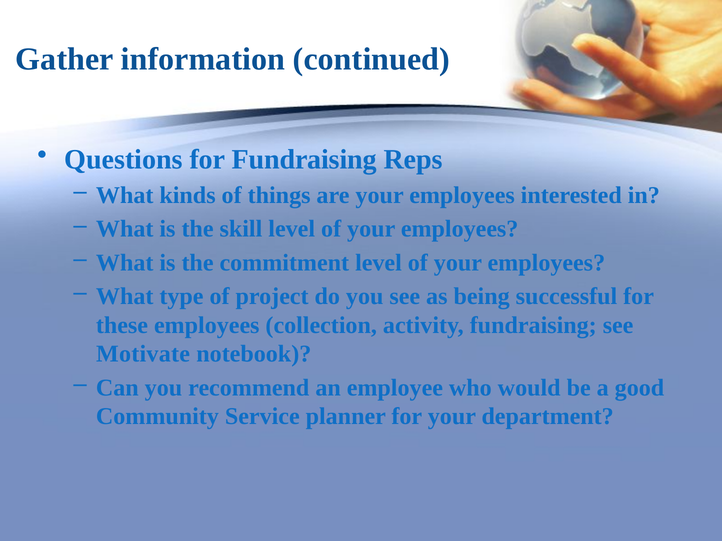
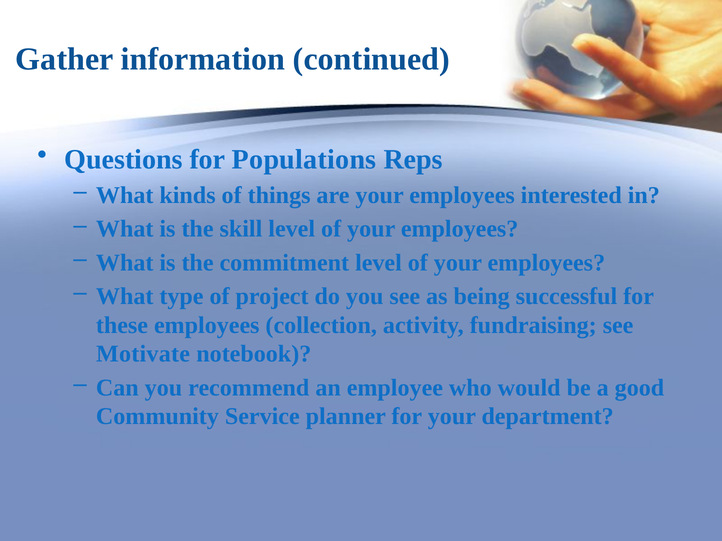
for Fundraising: Fundraising -> Populations (304, 160)
